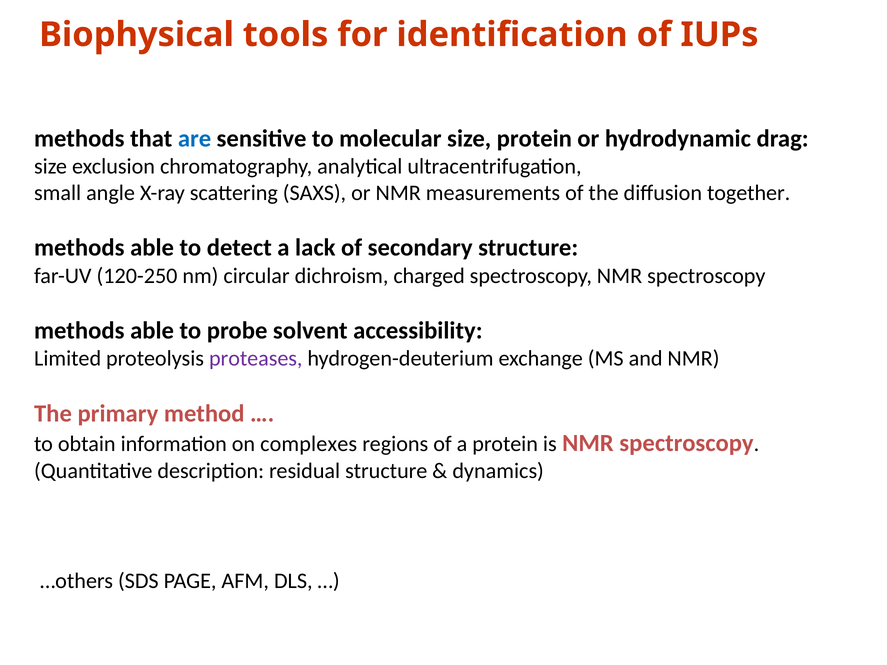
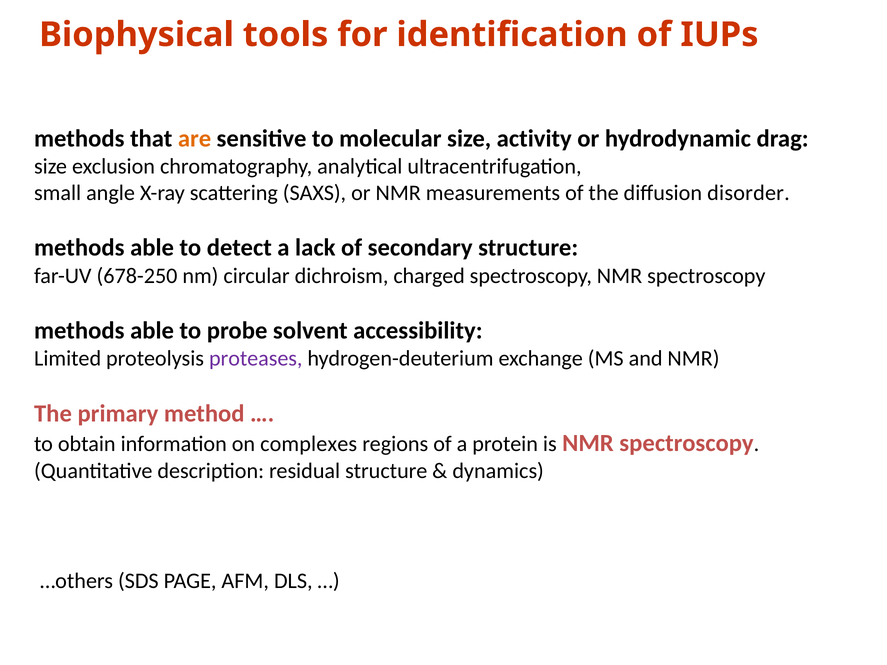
are colour: blue -> orange (195, 139)
size protein: protein -> activity (534, 139)
together: together -> disorder (749, 193)
120-250: 120-250 -> 678-250 (137, 276)
